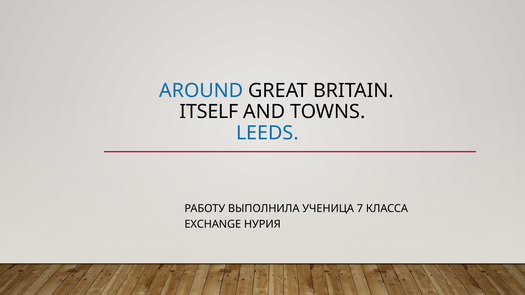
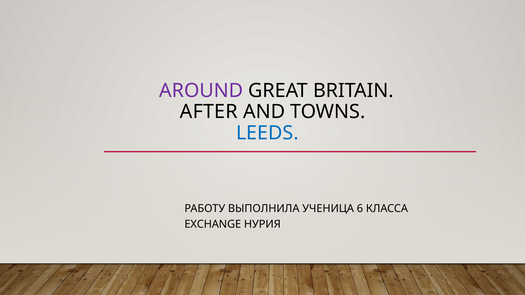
AROUND colour: blue -> purple (201, 91)
ITSELF: ITSELF -> AFTER (209, 112)
7: 7 -> 6 (360, 209)
